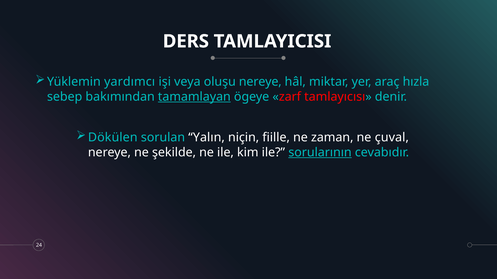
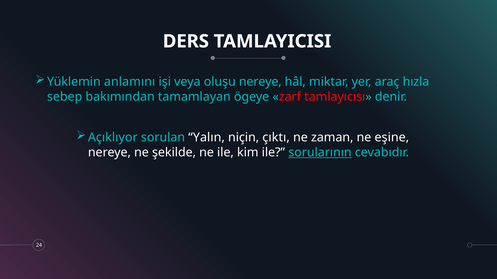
yardımcı: yardımcı -> anlamını (130, 82)
tamamlayan underline: present -> none (194, 97)
Dökülen: Dökülen -> Açıklıyor (113, 138)
fiille: fiille -> çıktı (276, 138)
çuval: çuval -> eşine (392, 138)
